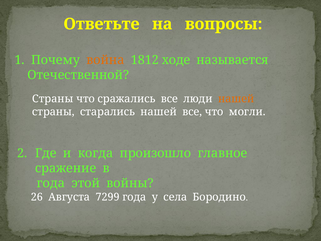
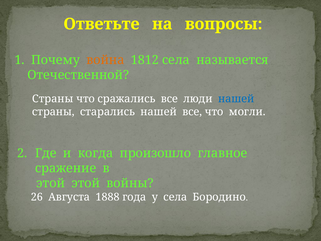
1812 ходе: ходе -> села (176, 60)
нашей colour: orange -> blue (236, 99)
года: года -> этой (51, 183)
7299: 7299 -> 1888 (108, 197)
